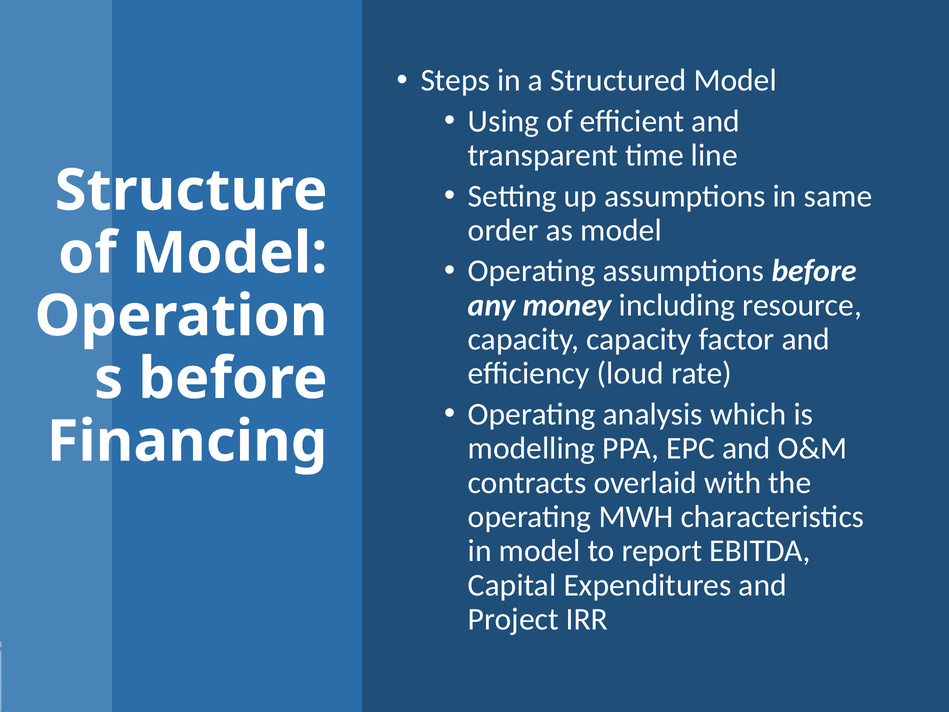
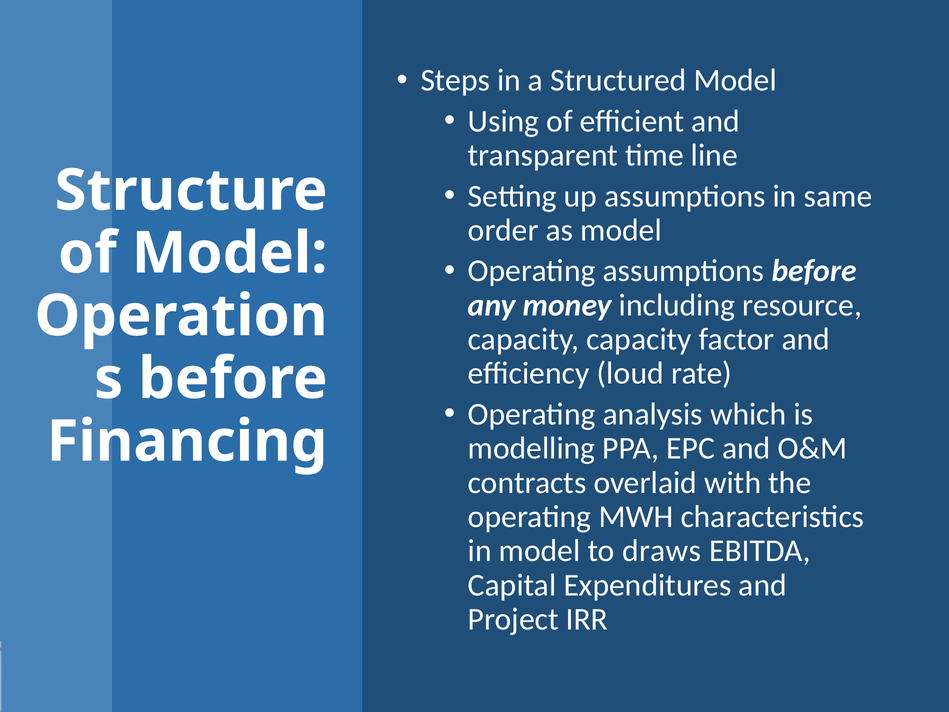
report: report -> draws (662, 551)
